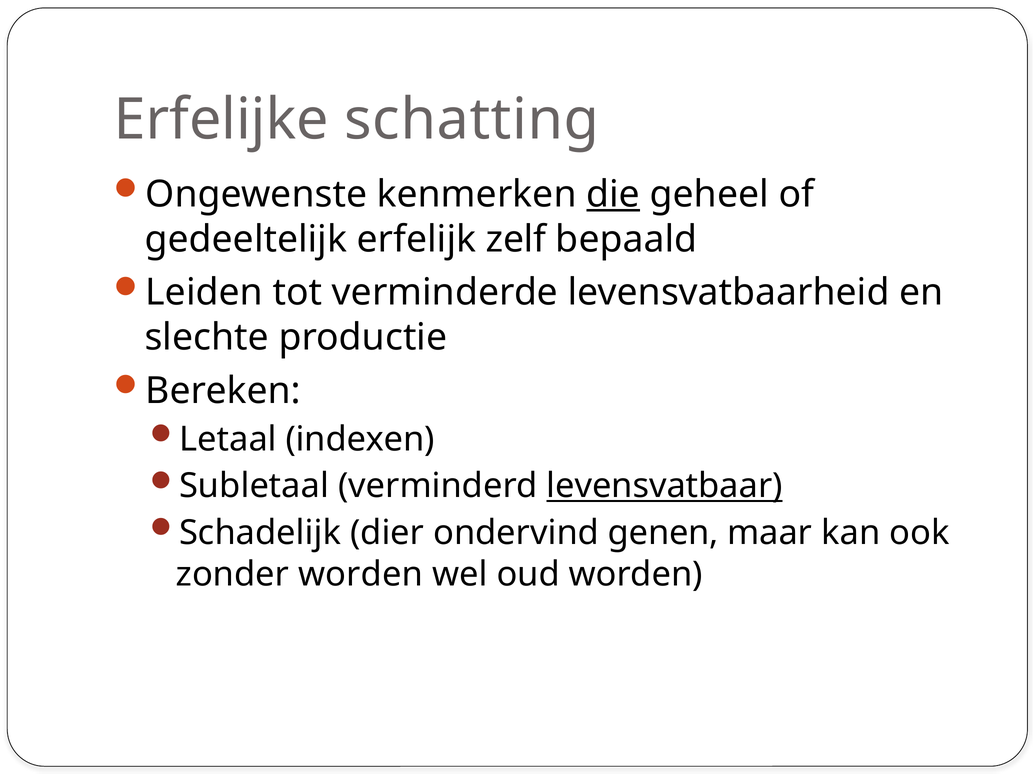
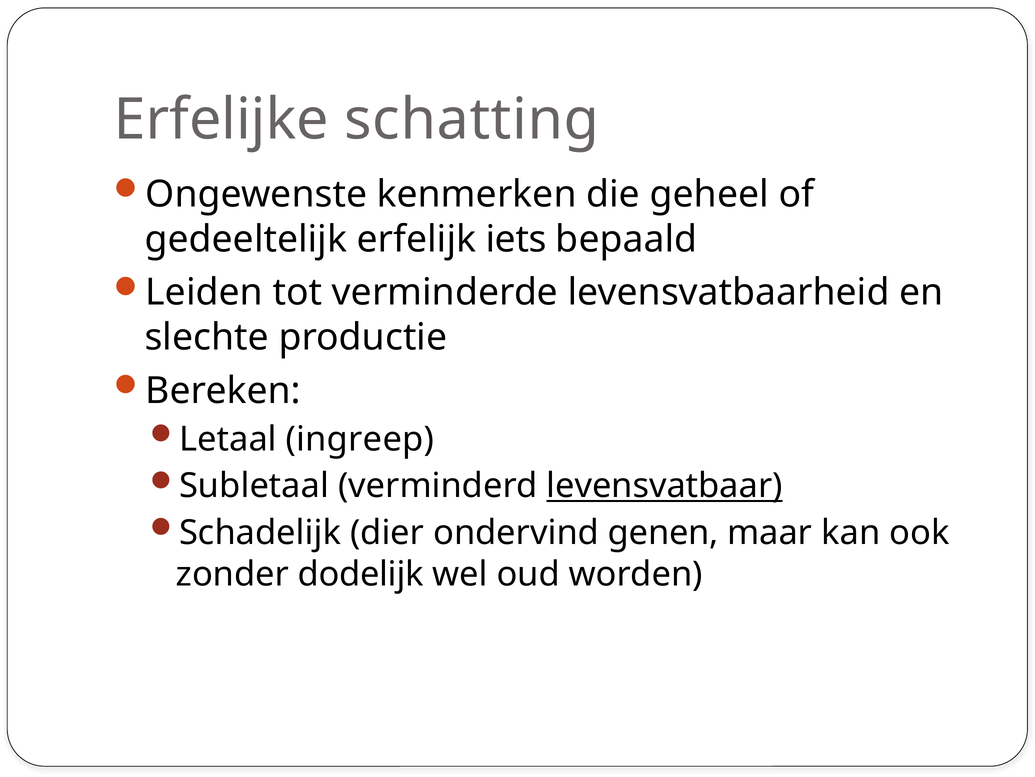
die underline: present -> none (613, 194)
zelf: zelf -> iets (516, 239)
indexen: indexen -> ingreep (360, 439)
zonder worden: worden -> dodelijk (361, 574)
